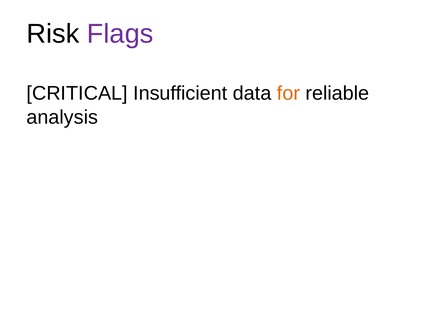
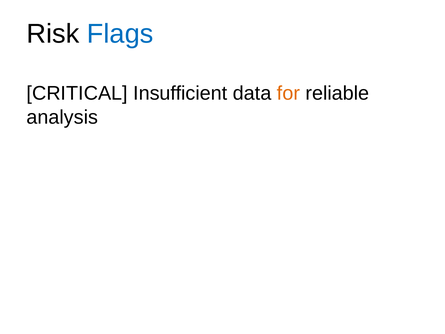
Flags colour: purple -> blue (120, 34)
